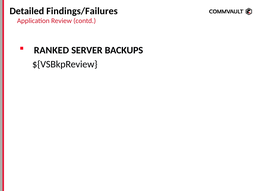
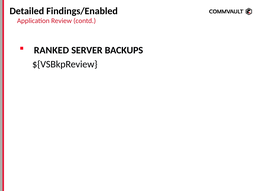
Findings/Failures: Findings/Failures -> Findings/Enabled (82, 11)
